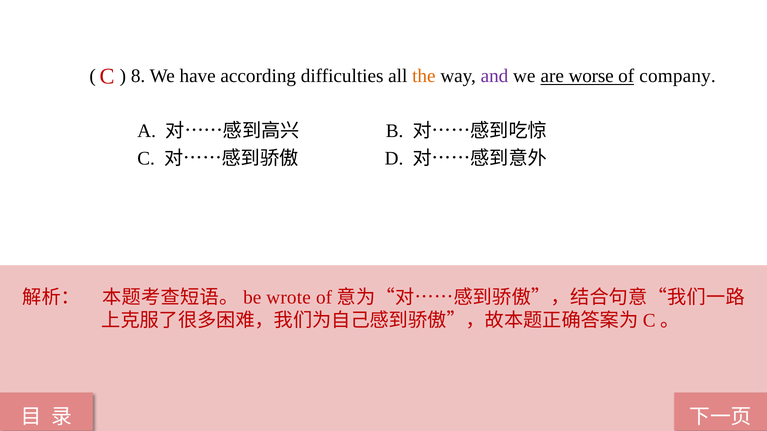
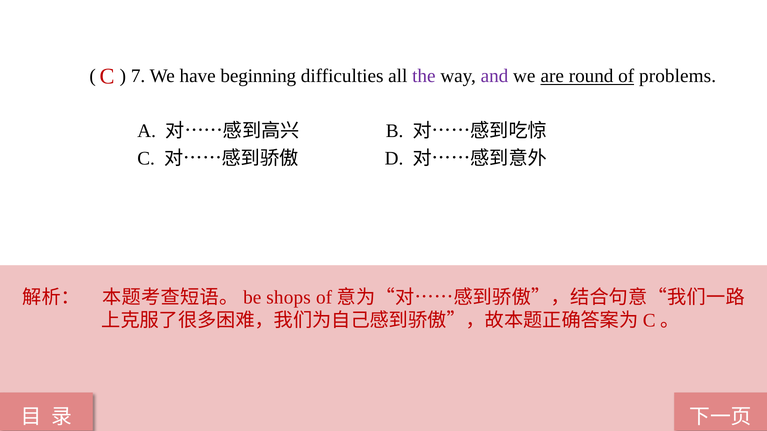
8: 8 -> 7 (138, 76)
according: according -> beginning (258, 76)
the colour: orange -> purple (424, 76)
worse: worse -> round (591, 76)
company: company -> problems (678, 76)
wrote: wrote -> shops (289, 298)
